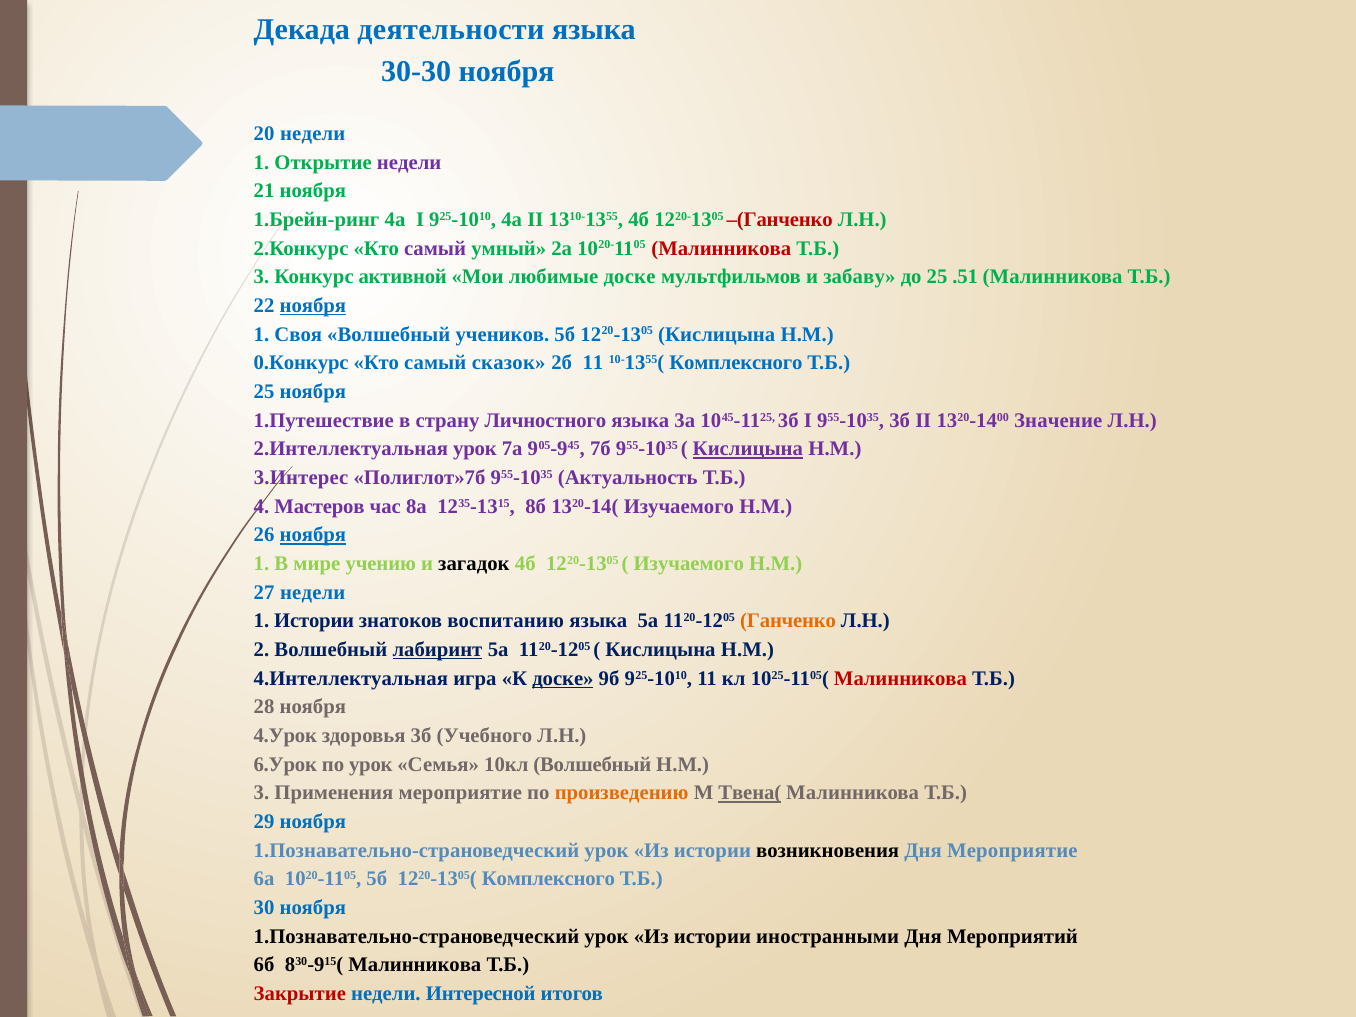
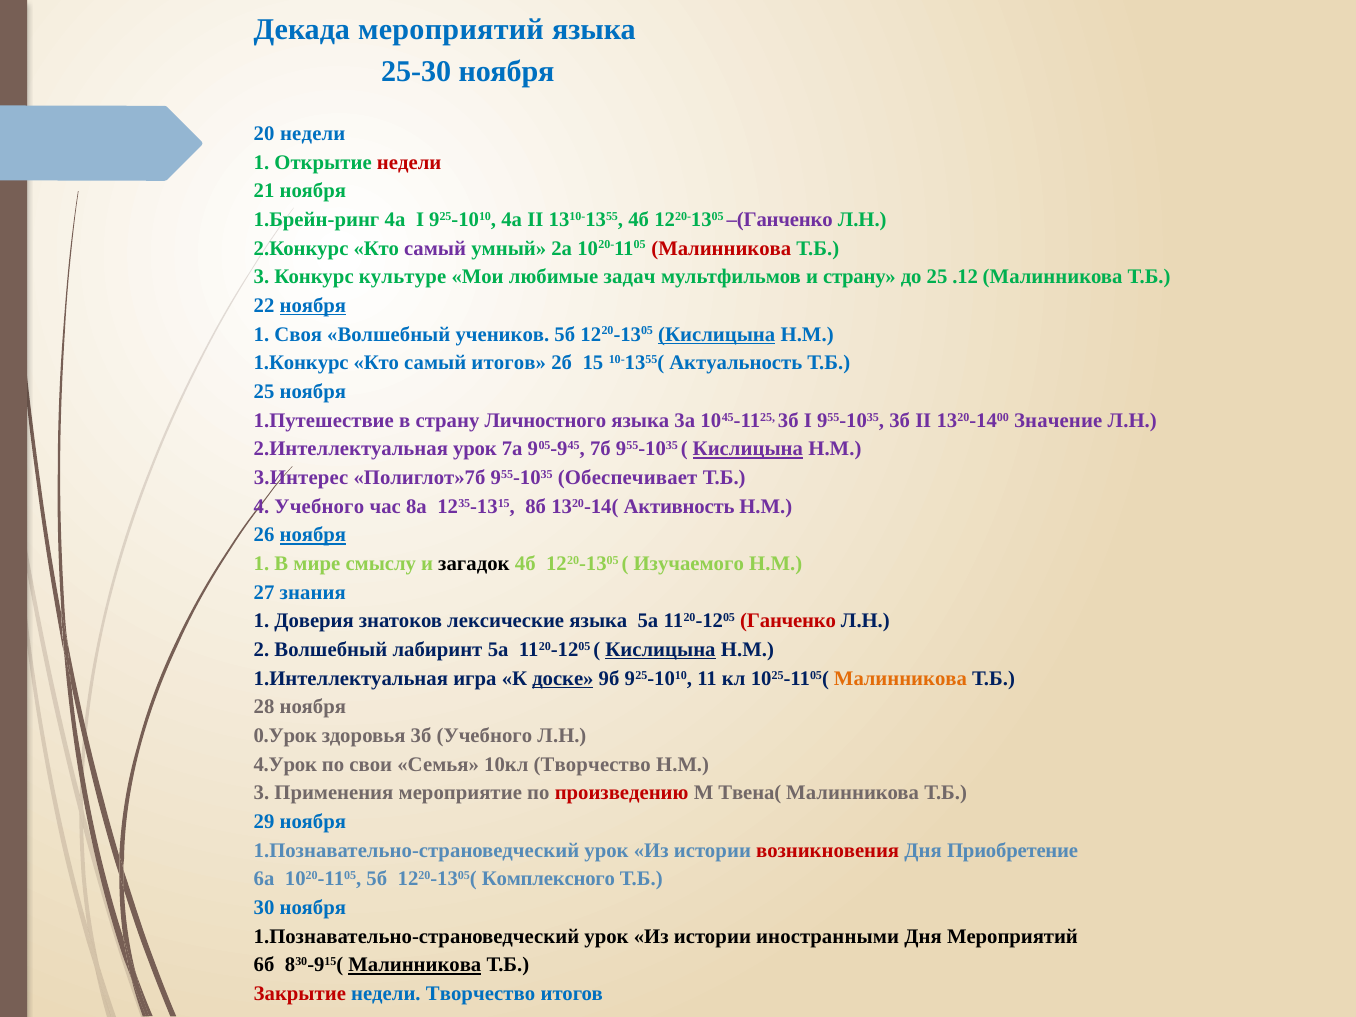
Декада деятельности: деятельности -> мероприятий (451, 30)
30-30: 30-30 -> 25-30 (416, 71)
недели colour: purple -> red (409, 162)
–(Ганченко colour: red -> purple (780, 220)
активной: активной -> культуре (403, 277)
любимые доске: доске -> задач (630, 277)
и забаву: забаву -> страну (860, 277)
.51: .51 -> .12 (965, 277)
Кислицына underline: none -> present (717, 334)
0.Конкурс: 0.Конкурс -> 1.Конкурс (301, 363)
самый сказок: сказок -> итогов (509, 363)
2б 11: 11 -> 15 (593, 363)
10-1355( Комплексного: Комплексного -> Актуальность (736, 363)
Актуальность: Актуальность -> Обеспечивает (628, 478)
4 Мастеров: Мастеров -> Учебного (319, 506)
1320-14( Изучаемого: Изучаемого -> Активность (679, 506)
учению: учению -> смыслу (381, 564)
27 недели: недели -> знания (313, 592)
1 Истории: Истории -> Доверия (314, 621)
воспитанию: воспитанию -> лексические (506, 621)
Ганченко colour: orange -> red (788, 621)
лабиринт underline: present -> none (437, 650)
Кислицына underline: none -> present (660, 650)
4.Интеллектуальная: 4.Интеллектуальная -> 1.Интеллектуальная (351, 678)
Малинникова colour: red -> orange (900, 678)
4.Урок: 4.Урок -> 0.Урок (285, 736)
6.Урок: 6.Урок -> 4.Урок (285, 764)
по урок: урок -> свои (371, 764)
10кл Волшебный: Волшебный -> Творчество (592, 764)
произведению colour: orange -> red (622, 793)
Твена( underline: present -> none (750, 793)
возникновения colour: black -> red (828, 850)
Дня Мероприятие: Мероприятие -> Приобретение (1013, 850)
Малинникова underline: none -> present (415, 965)
недели Интересной: Интересной -> Творчество (481, 994)
